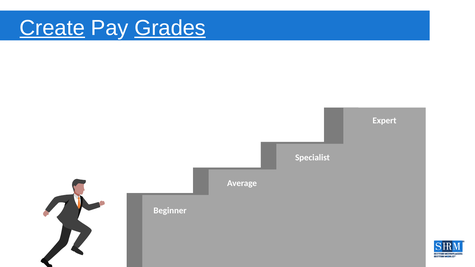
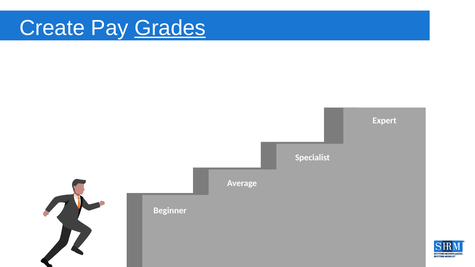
Create underline: present -> none (52, 28)
